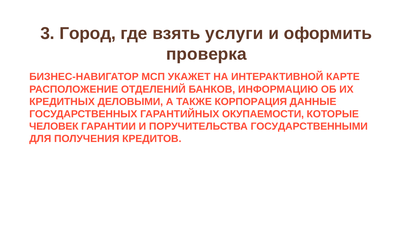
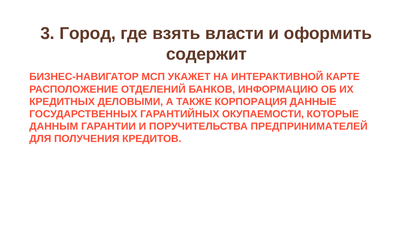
услуги: услуги -> власти (235, 33)
проверка: проверка -> содержит (207, 54)
ЧЕЛОВЕК: ЧЕЛОВЕК -> ДАННЫМ (54, 127)
ГОСУДАРСТВЕННЫМИ: ГОСУДАРСТВЕННЫМИ -> ПРЕДПРИНИМАТЕЛЕЙ (309, 127)
